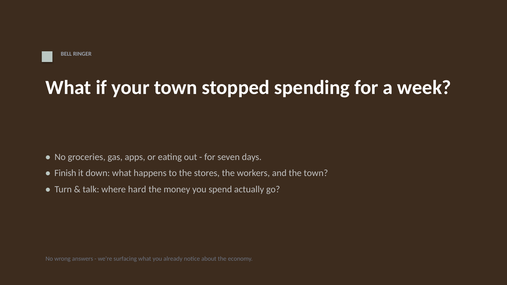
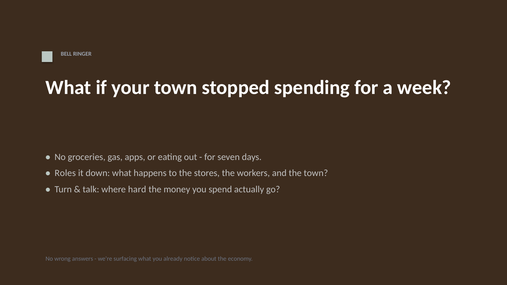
Finish: Finish -> Roles (65, 173)
